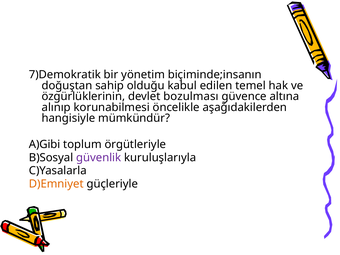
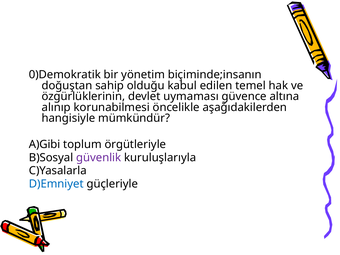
7)Demokratik: 7)Demokratik -> 0)Demokratik (65, 75)
bozulması: bozulması -> uymaması (191, 96)
D)Emniyet colour: orange -> blue (56, 184)
